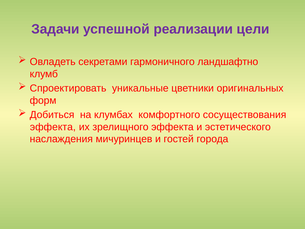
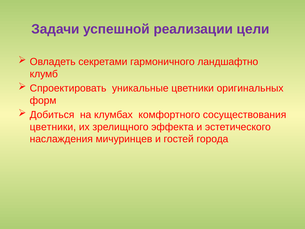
эффекта: эффекта -> цветники (53, 127)
